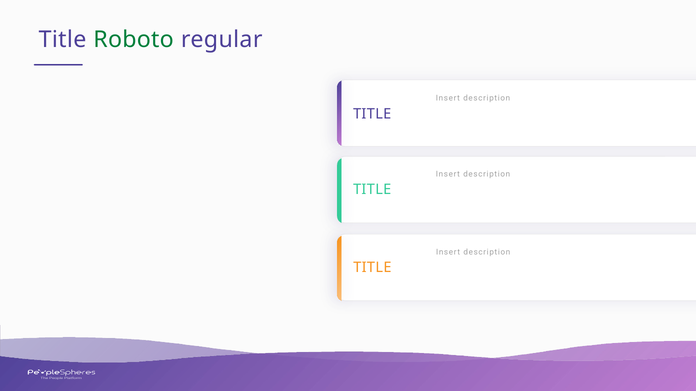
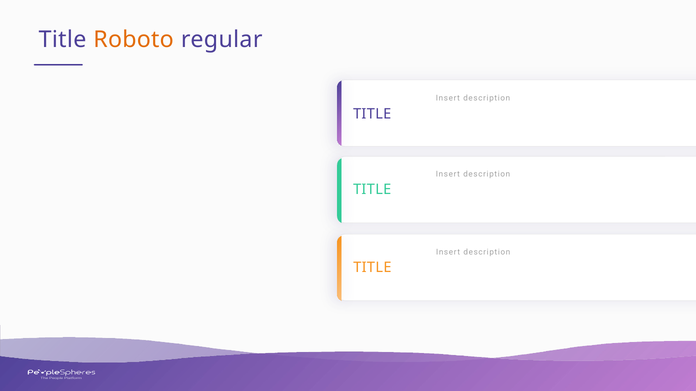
Roboto colour: green -> orange (134, 40)
